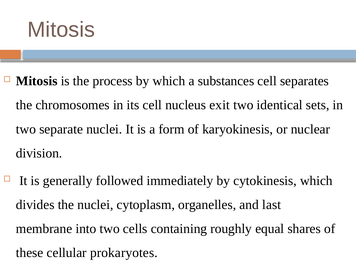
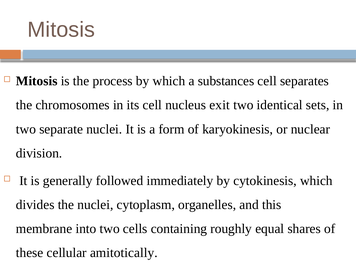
last: last -> this (272, 205)
prokaryotes: prokaryotes -> amitotically (124, 253)
